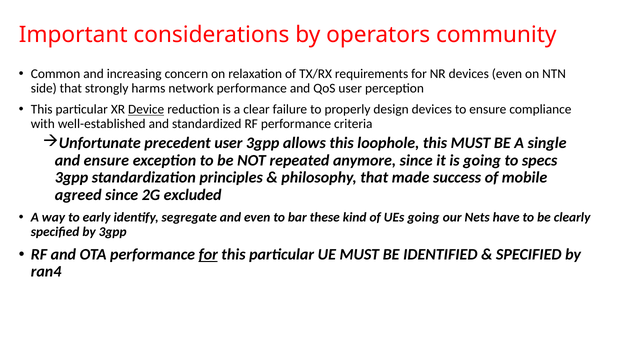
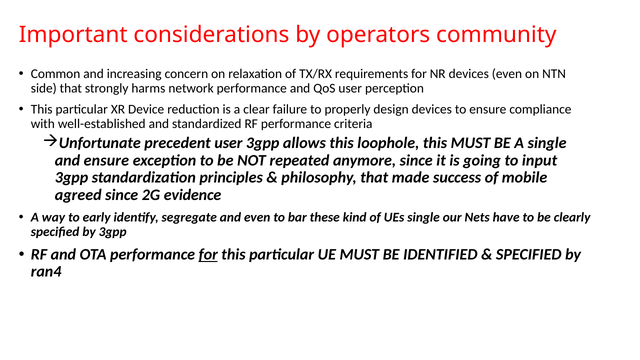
Device underline: present -> none (146, 110)
specs: specs -> input (540, 160)
excluded: excluded -> evidence (193, 195)
UEs going: going -> single (424, 217)
